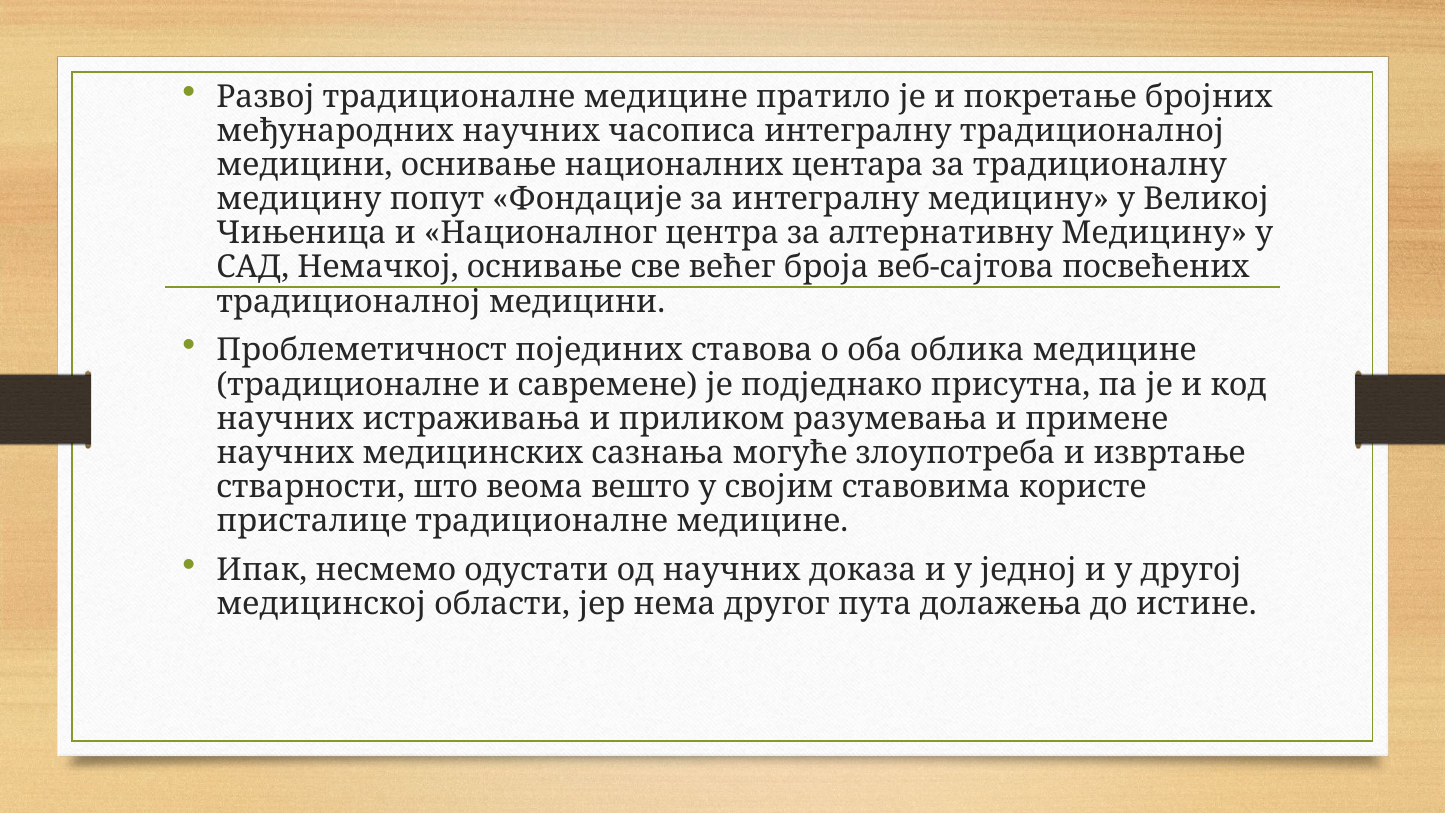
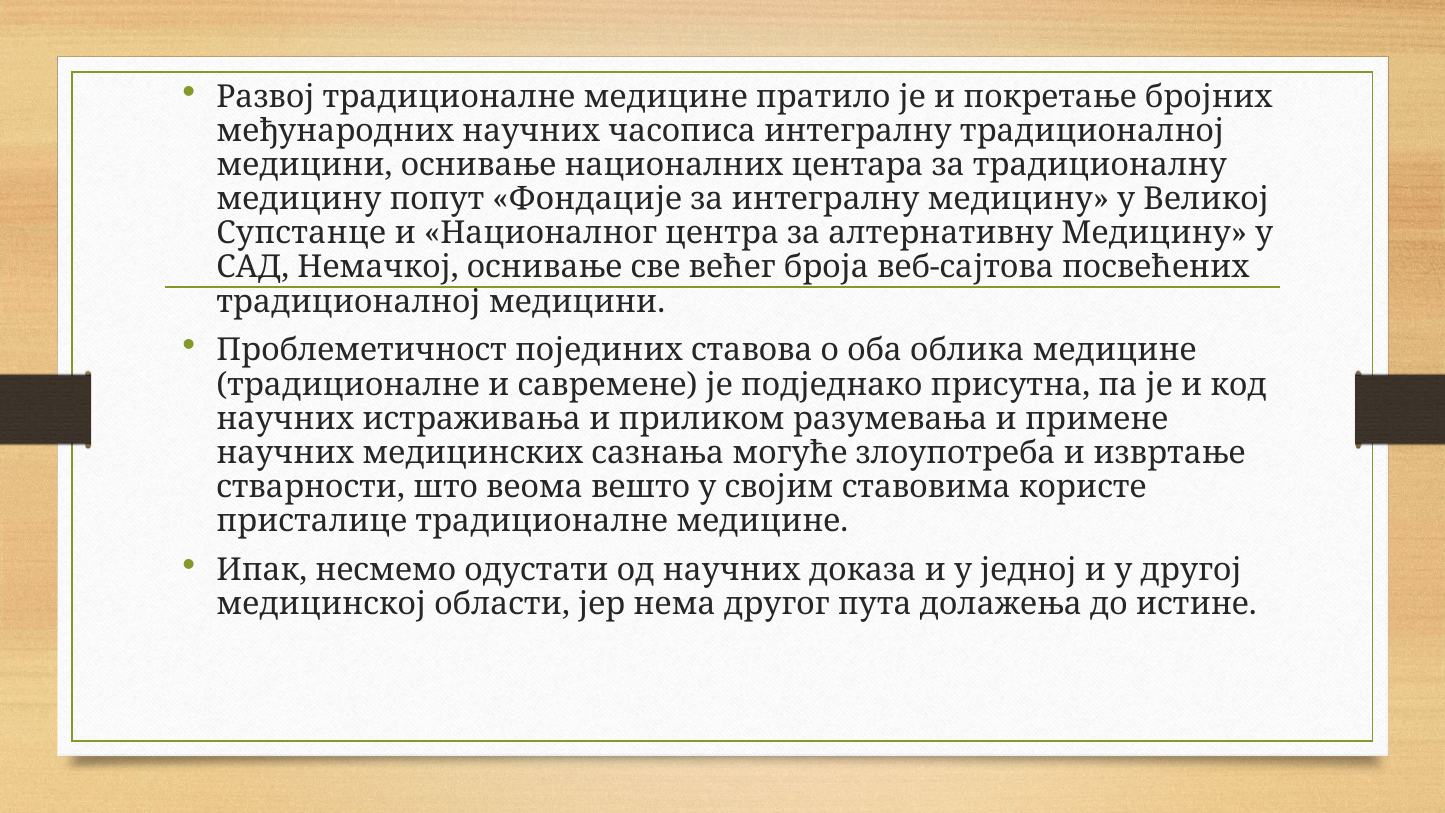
Чињеница: Чињеница -> Супстанце (301, 233)
